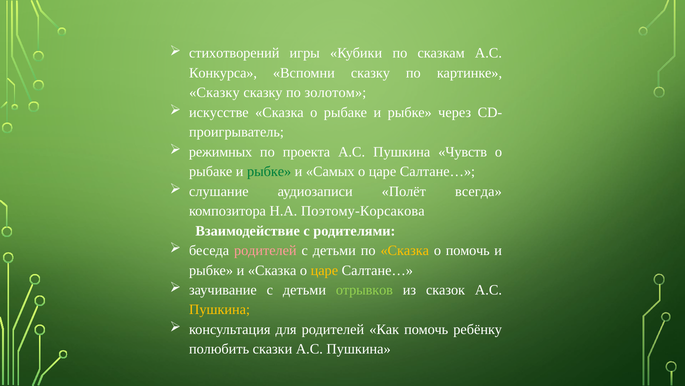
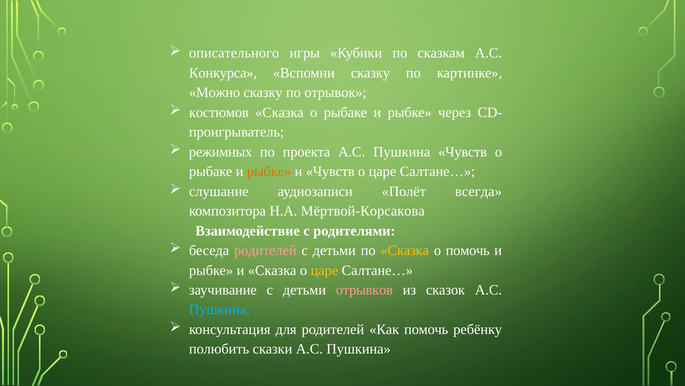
стихотворений: стихотворений -> описательного (234, 53)
Сказку: Сказку -> Можно (215, 93)
золотом: золотом -> отрывок (335, 93)
искусстве: искусстве -> костюмов (219, 112)
рыбке colour: green -> orange (269, 171)
и Самых: Самых -> Чувств (330, 171)
Поэтому-Корсакова: Поэтому-Корсакова -> Мёртвой-Корсакова (363, 211)
отрывков colour: light green -> pink (364, 290)
Пушкина colour: yellow -> light blue (220, 309)
